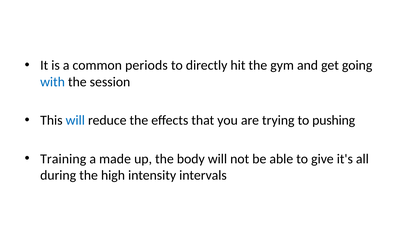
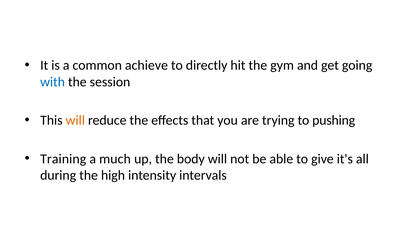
periods: periods -> achieve (146, 65)
will colour: blue -> orange (75, 120)
made: made -> much (115, 159)
